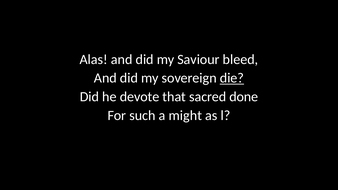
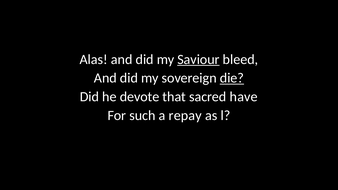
Saviour underline: none -> present (198, 59)
done: done -> have (244, 97)
might: might -> repay (185, 116)
